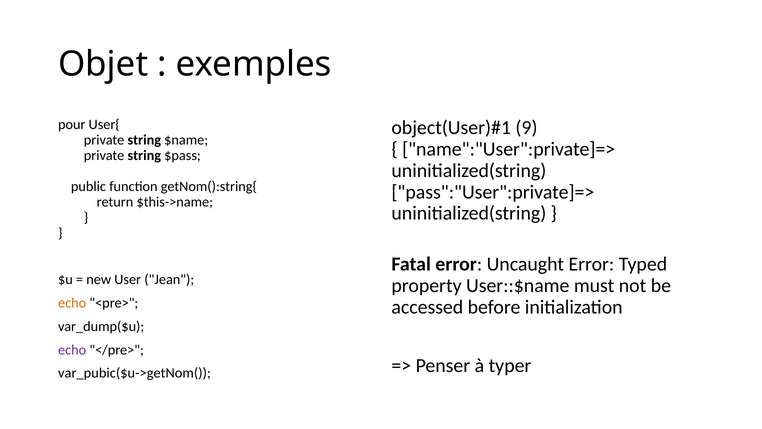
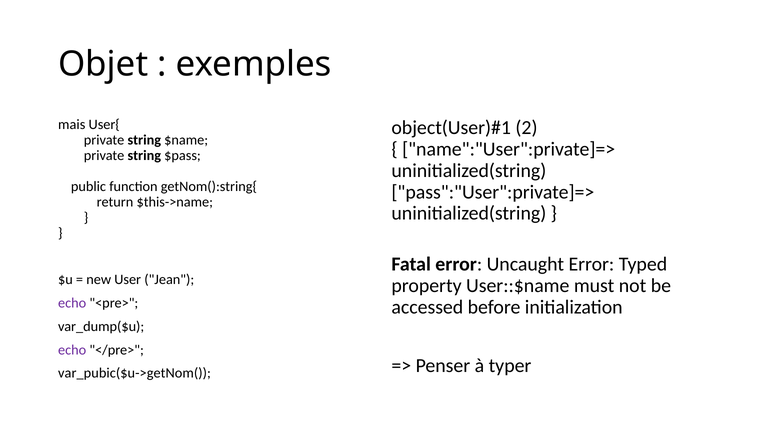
pour: pour -> mais (72, 125)
9: 9 -> 2 (526, 128)
echo colour: orange -> purple (72, 303)
